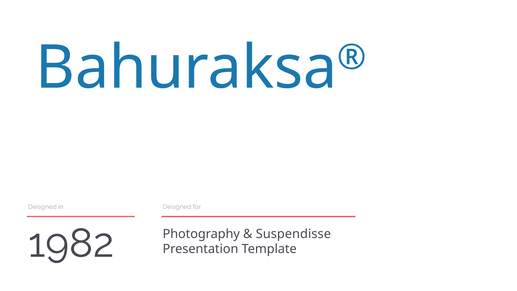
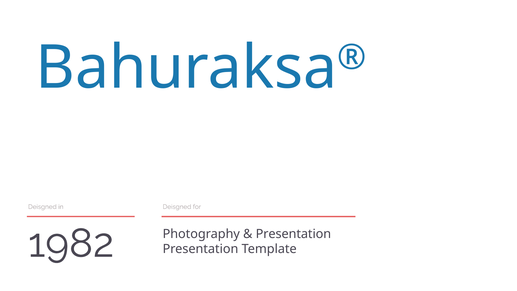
Suspendisse: Suspendisse -> Presentation (293, 234)
